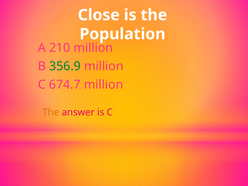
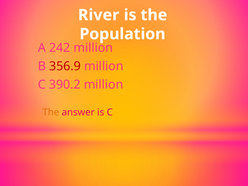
Close: Close -> River (99, 15)
210: 210 -> 242 (60, 48)
356.9 colour: green -> red (65, 66)
674.7: 674.7 -> 390.2 (65, 85)
